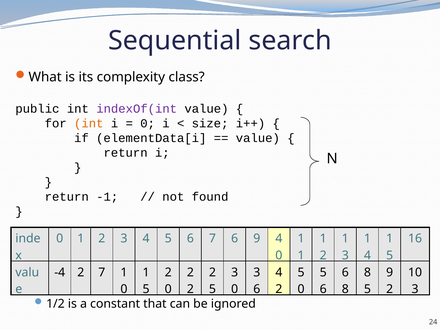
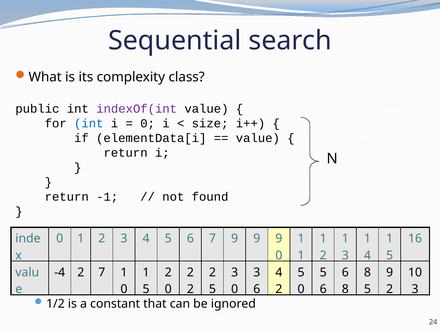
int colour: orange -> blue (89, 123)
7 6: 6 -> 9 (235, 239)
4: 4 -> 9 (279, 239)
